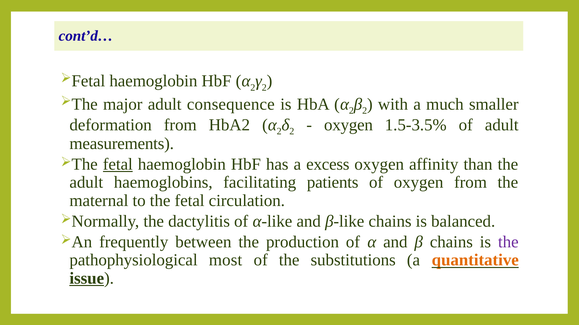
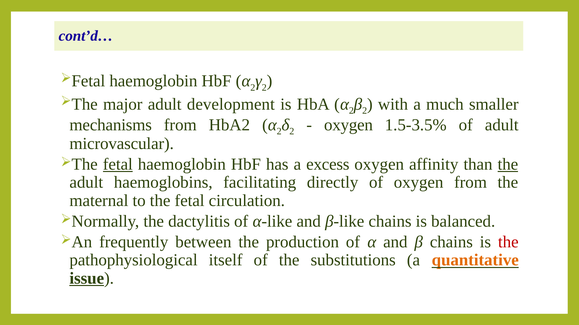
consequence: consequence -> development (231, 104)
deformation: deformation -> mechanisms (111, 125)
measurements: measurements -> microvascular (122, 144)
the underline: none -> present (508, 165)
patients: patients -> directly (333, 183)
the colour: purple -> red (508, 242)
most: most -> itself (226, 261)
